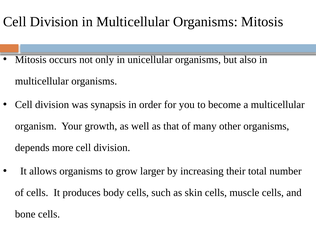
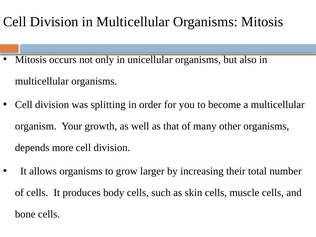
synapsis: synapsis -> splitting (108, 105)
